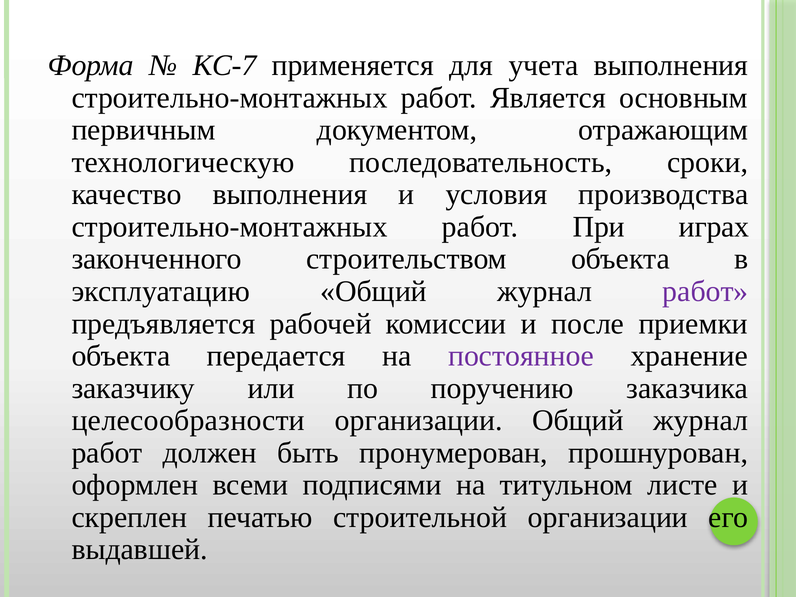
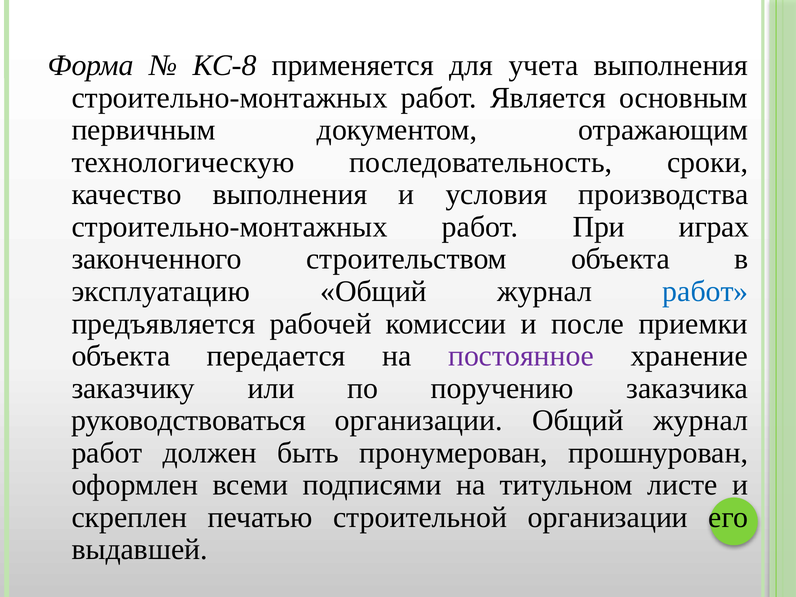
КС-7: КС-7 -> КС-8 (225, 65)
работ colour: purple -> blue (705, 291)
целесообразности: целесообразности -> руководствоваться (189, 420)
